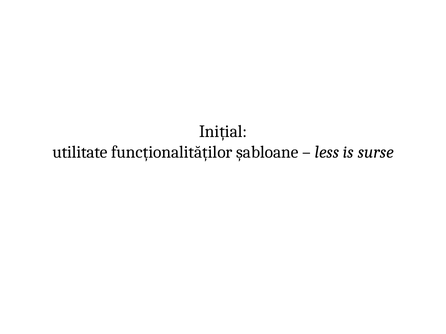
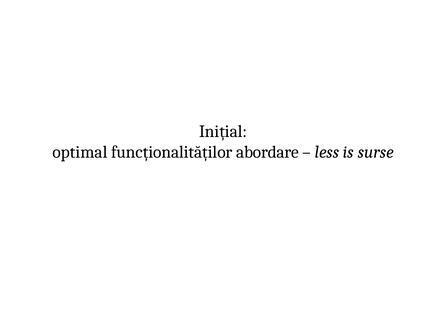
utilitate: utilitate -> optimal (80, 152)
șabloane: șabloane -> abordare (267, 152)
